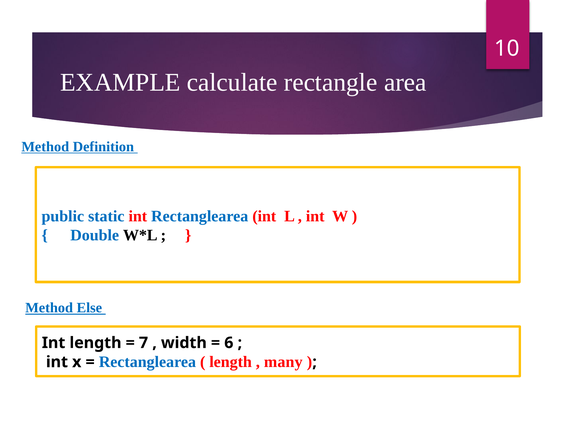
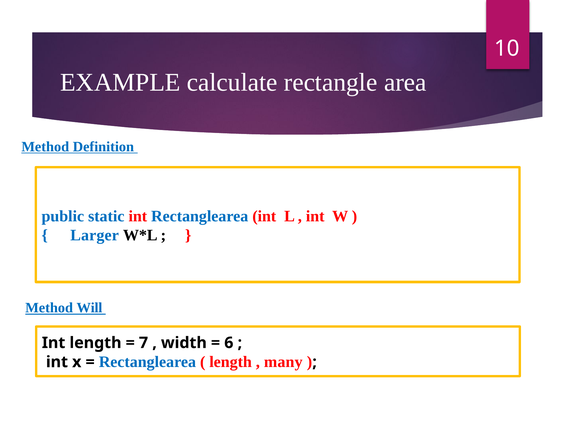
Double: Double -> Larger (95, 235)
Else: Else -> Will (89, 307)
